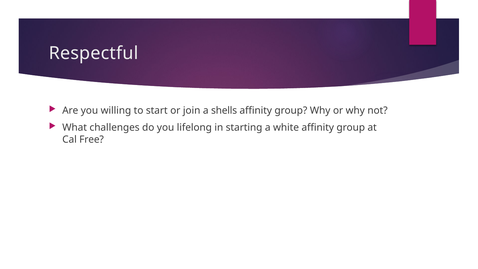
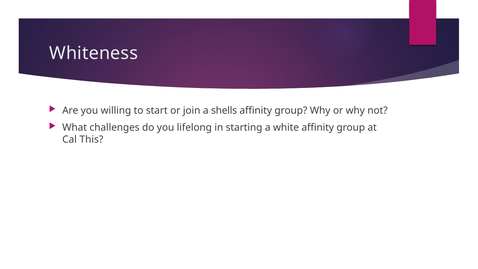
Respectful: Respectful -> Whiteness (94, 53)
Free: Free -> This (91, 139)
